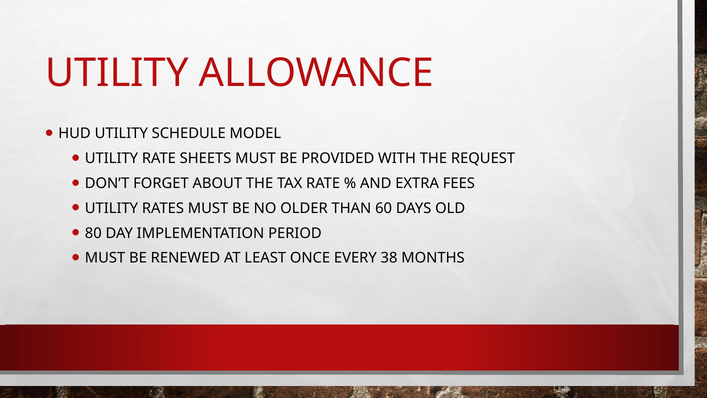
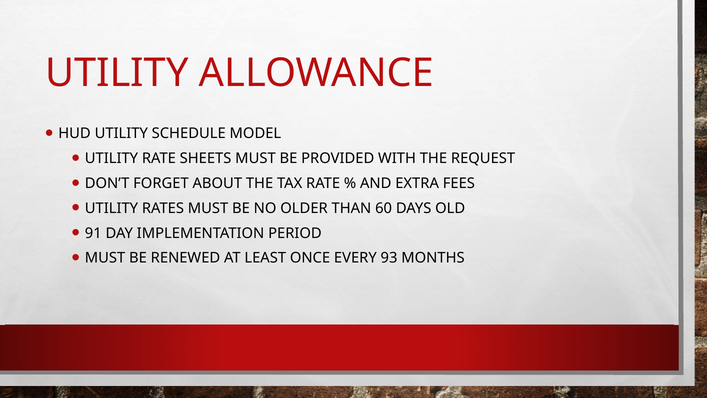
80: 80 -> 91 (93, 233)
38: 38 -> 93 (389, 258)
